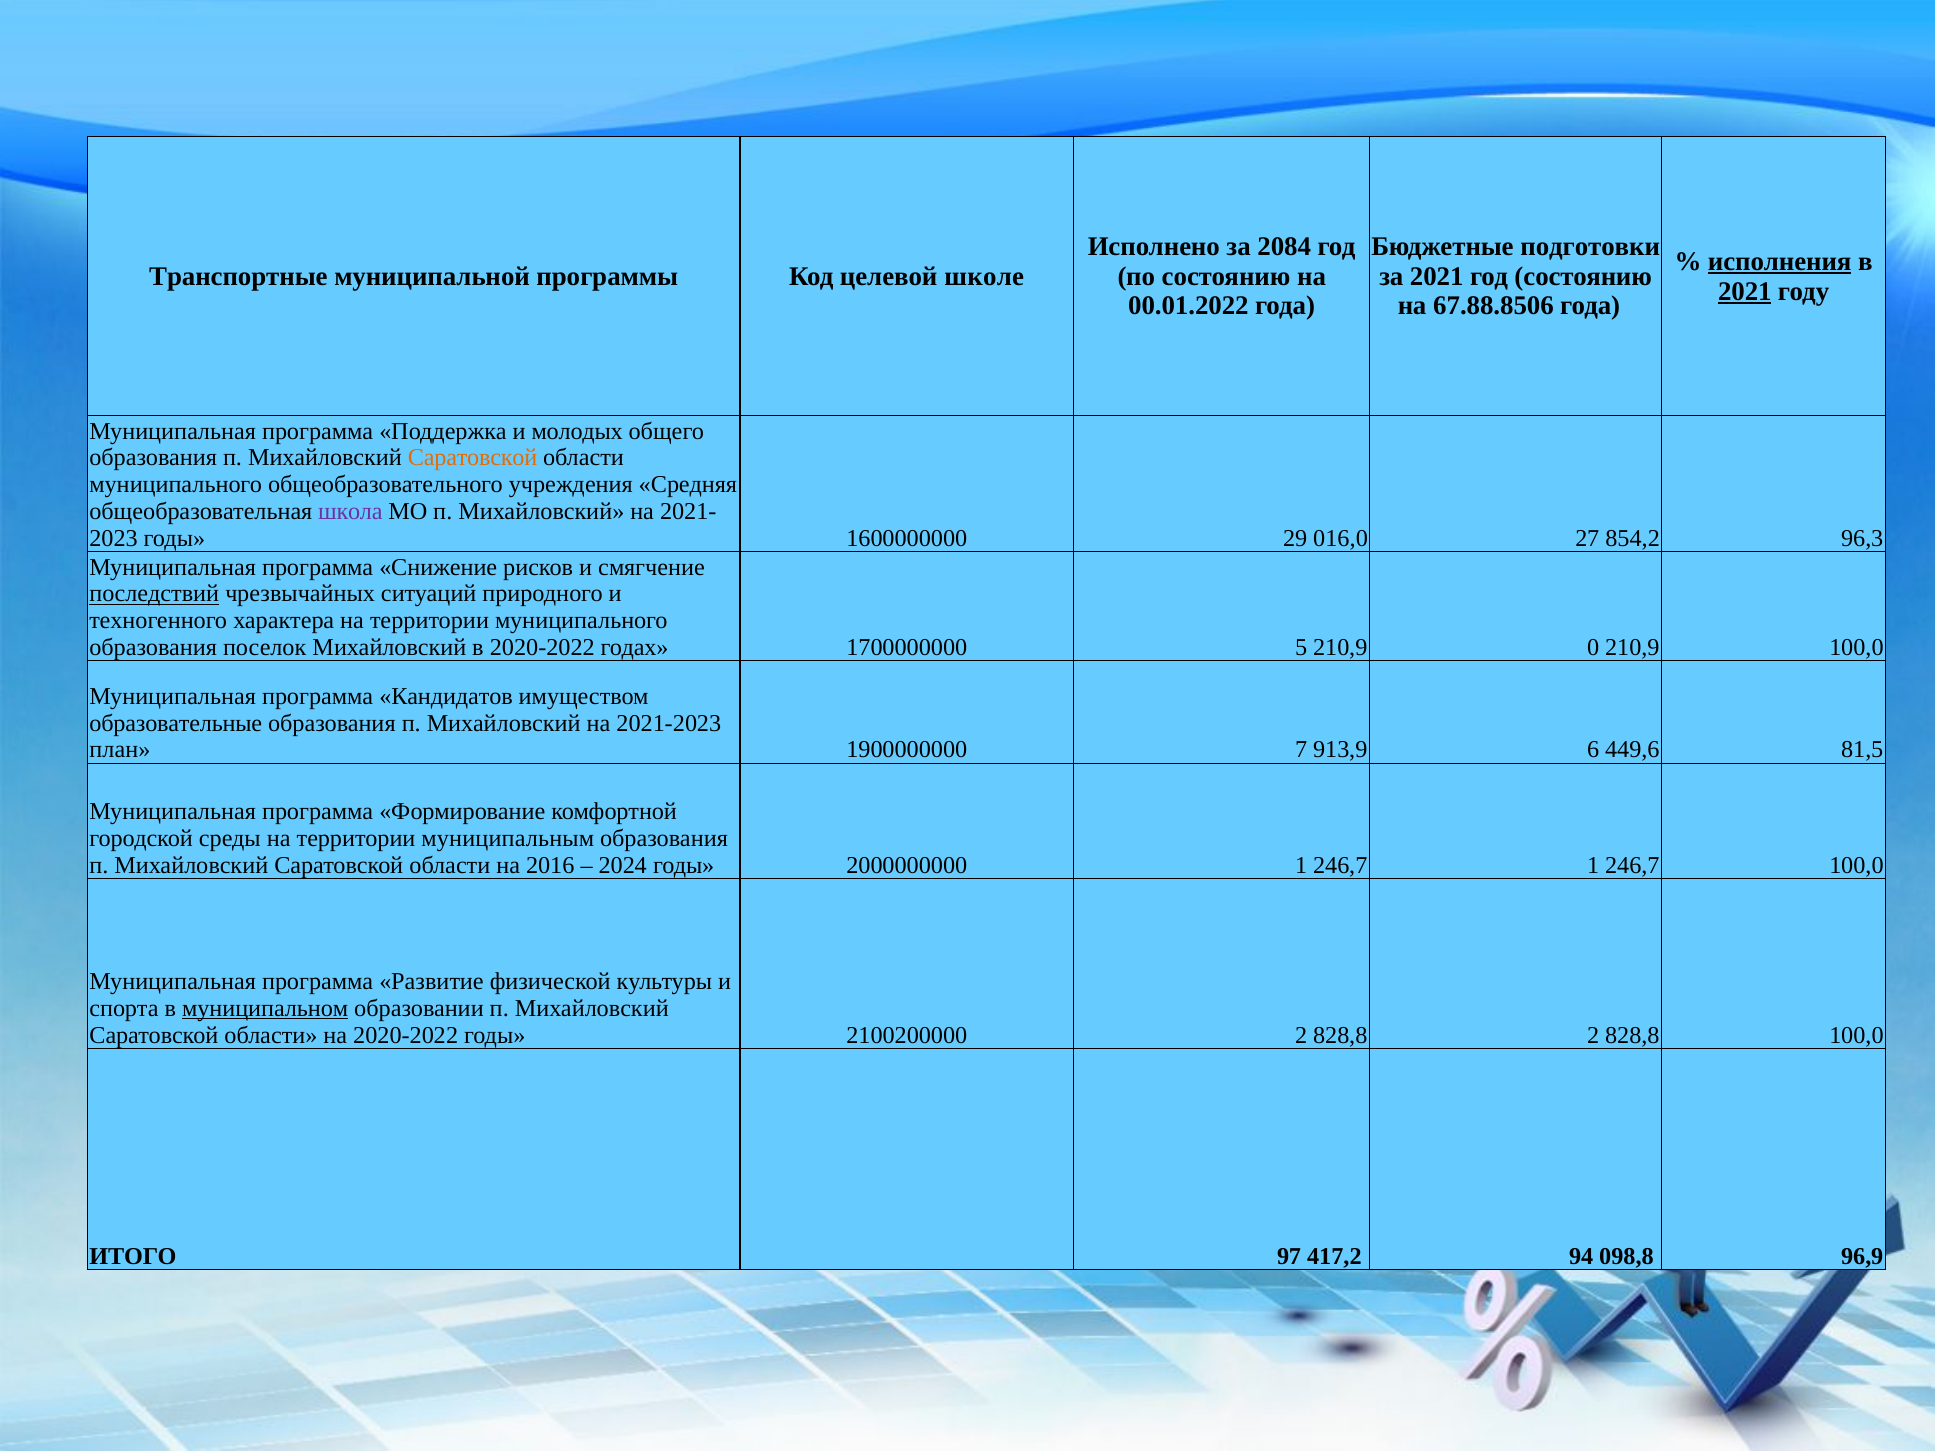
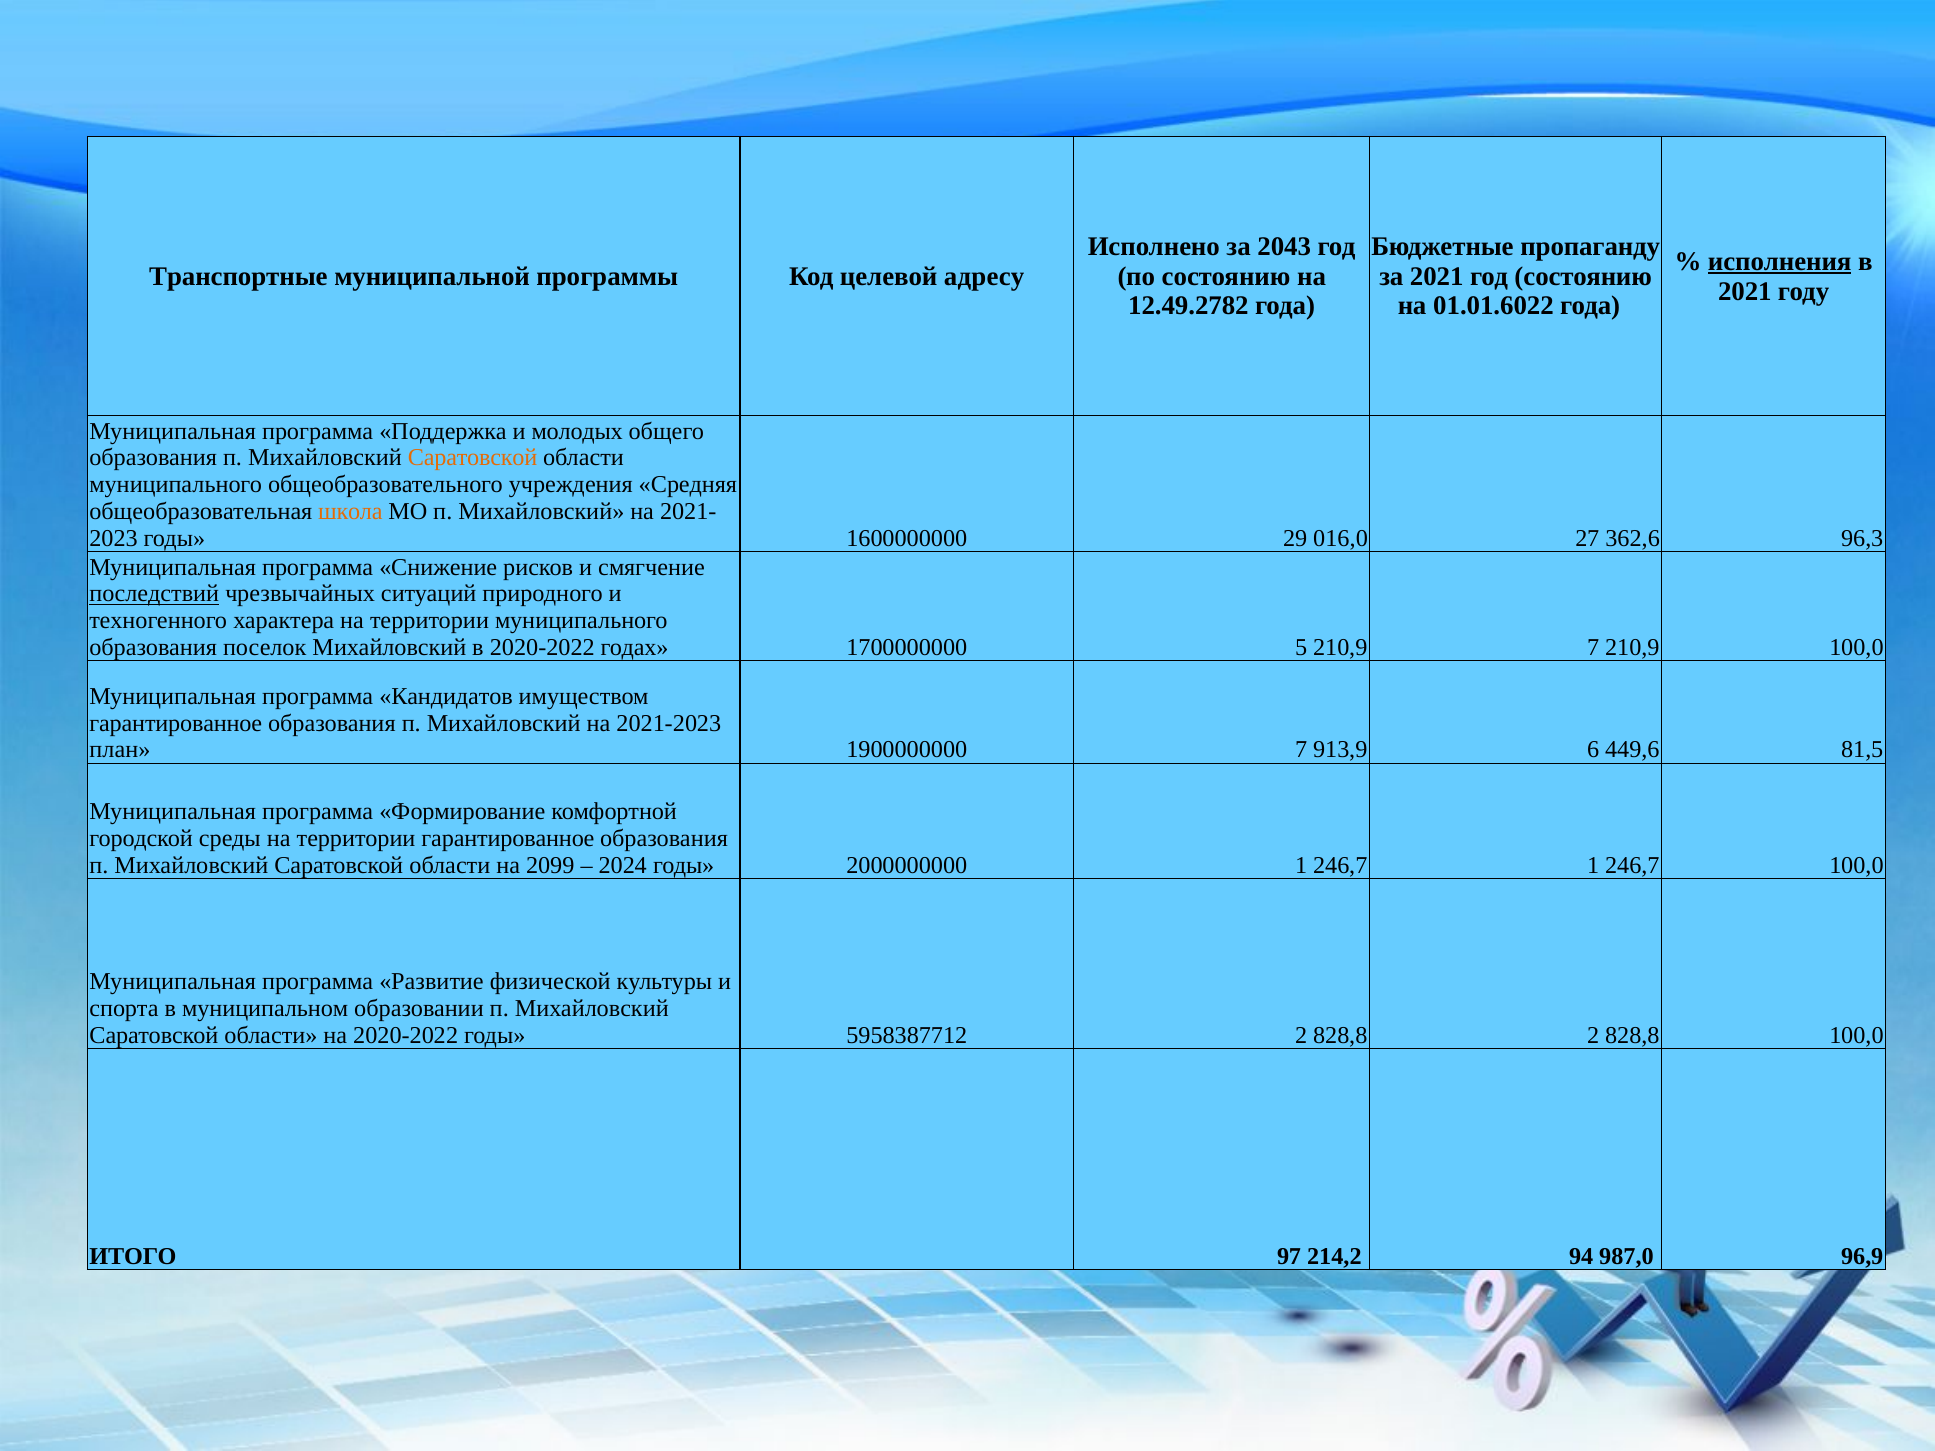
2084: 2084 -> 2043 (1284, 247)
подготовки: подготовки -> пропаганду (1590, 247)
школе: школе -> адресу (984, 277)
2021 underline: present -> none (1745, 291)
00.01.2022: 00.01.2022 -> 12.49.2782 (1188, 306)
67.88.8506: 67.88.8506 -> 01.01.6022 (1493, 306)
школа colour: purple -> orange (350, 512)
854,2: 854,2 -> 362,6 (1633, 538)
210,9 0: 0 -> 7 (1593, 648)
образовательные: образовательные -> гарантированное (176, 723)
территории муниципальным: муниципальным -> гарантированное (508, 838)
2016: 2016 -> 2099 (550, 865)
муниципальном underline: present -> none (265, 1008)
2100200000: 2100200000 -> 5958387712 (907, 1035)
417,2: 417,2 -> 214,2 (1334, 1257)
098,8: 098,8 -> 987,0 (1626, 1257)
